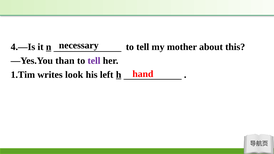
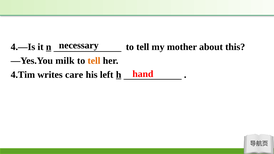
than: than -> milk (65, 61)
tell colour: purple -> orange (94, 61)
1.Tim: 1.Tim -> 4.Tim (23, 75)
look: look -> care (74, 75)
